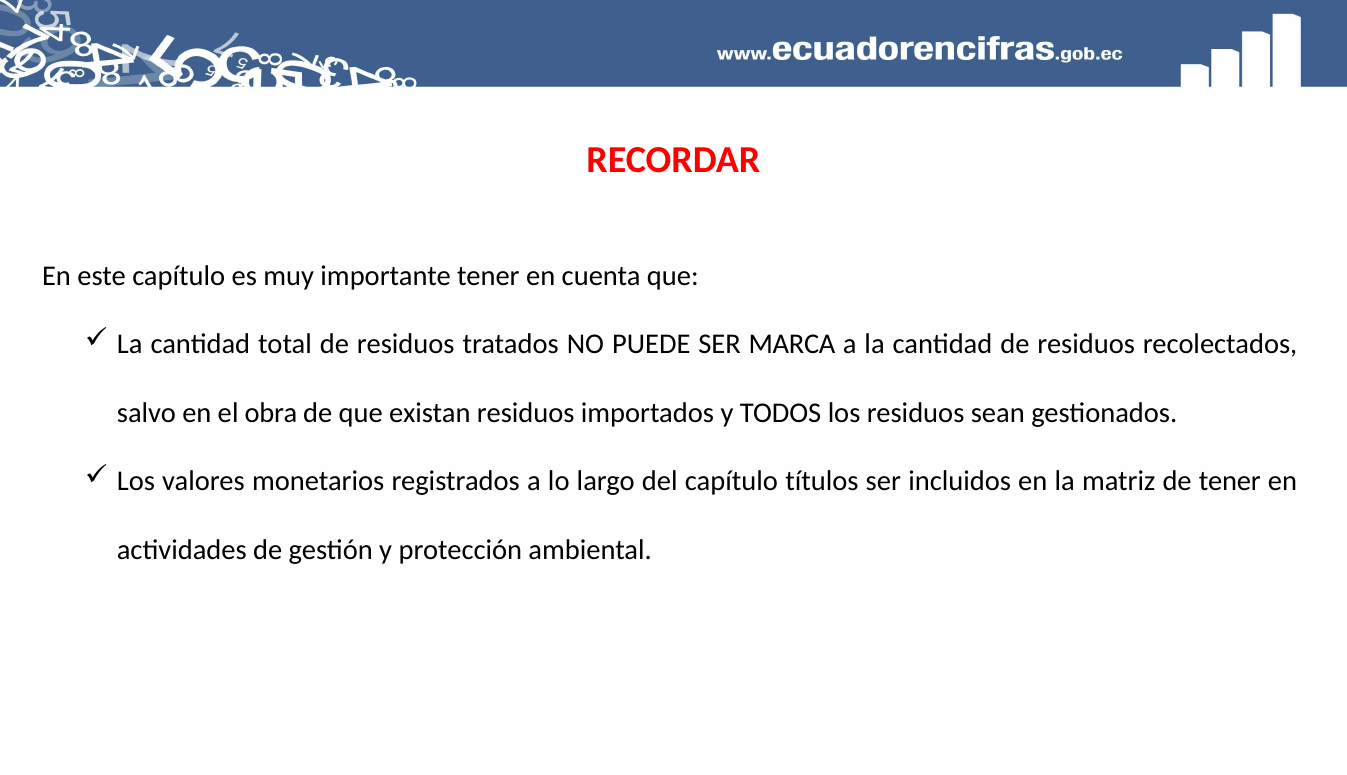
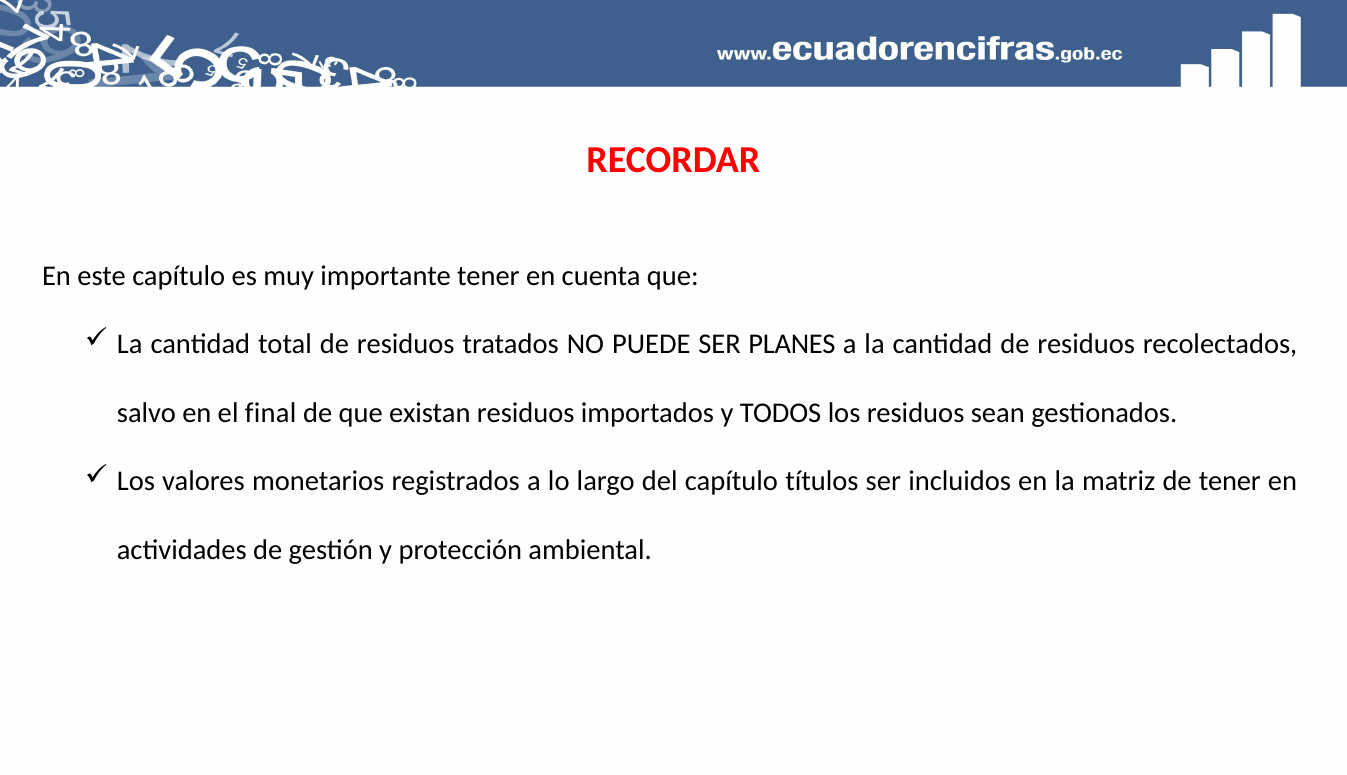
MARCA: MARCA -> PLANES (792, 344)
obra: obra -> final (271, 413)
